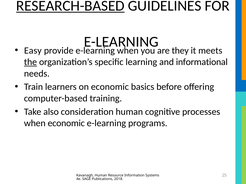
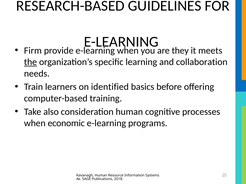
RESEARCH-BASED underline: present -> none (70, 6)
Easy: Easy -> Firm (33, 51)
informational: informational -> collaboration (202, 62)
on economic: economic -> identified (110, 87)
